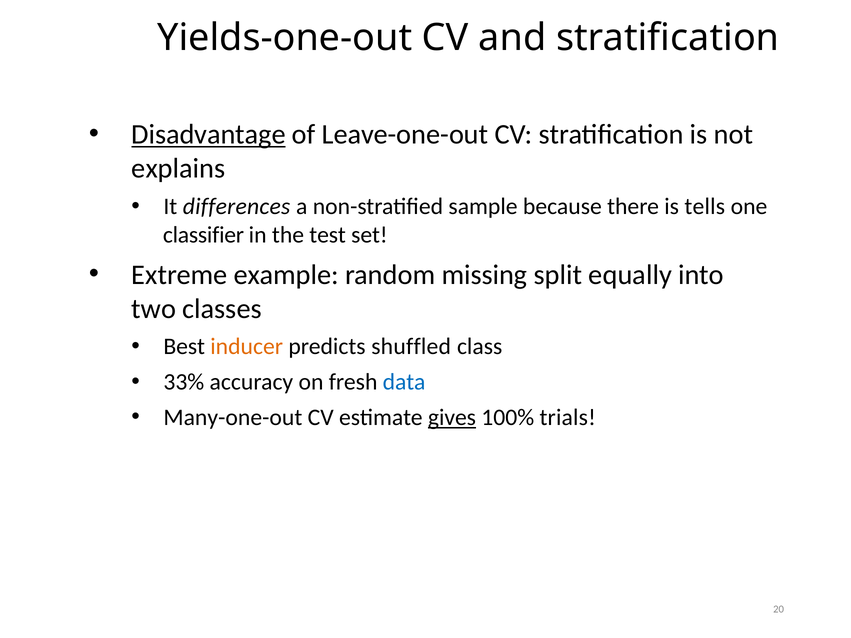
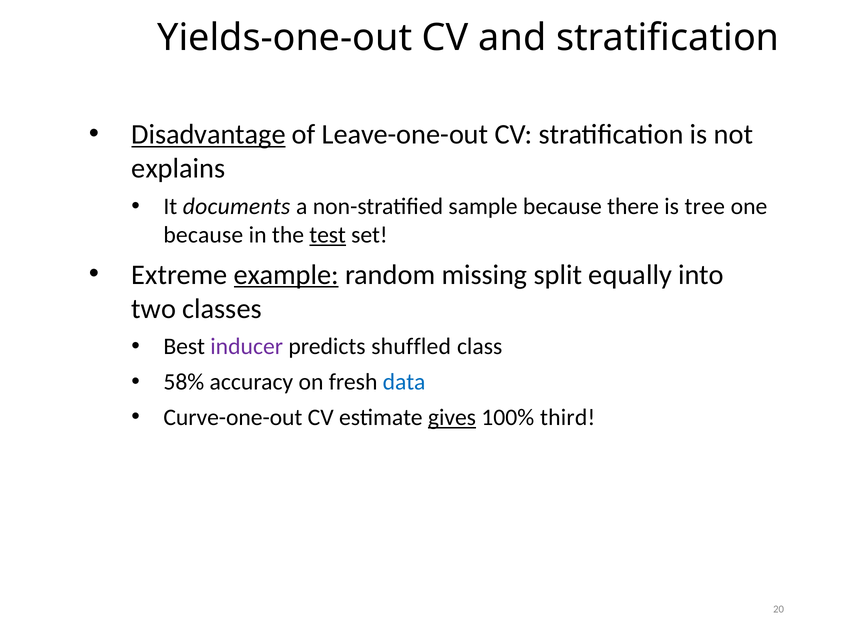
differences: differences -> documents (237, 207)
tells: tells -> tree (705, 207)
classifier: classifier -> because (203, 235)
test underline: none -> present (328, 235)
example underline: none -> present (286, 275)
inducer colour: orange -> purple (247, 347)
33%: 33% -> 58% (184, 382)
Many-one-out: Many-one-out -> Curve-one-out (233, 418)
trials: trials -> third (568, 418)
